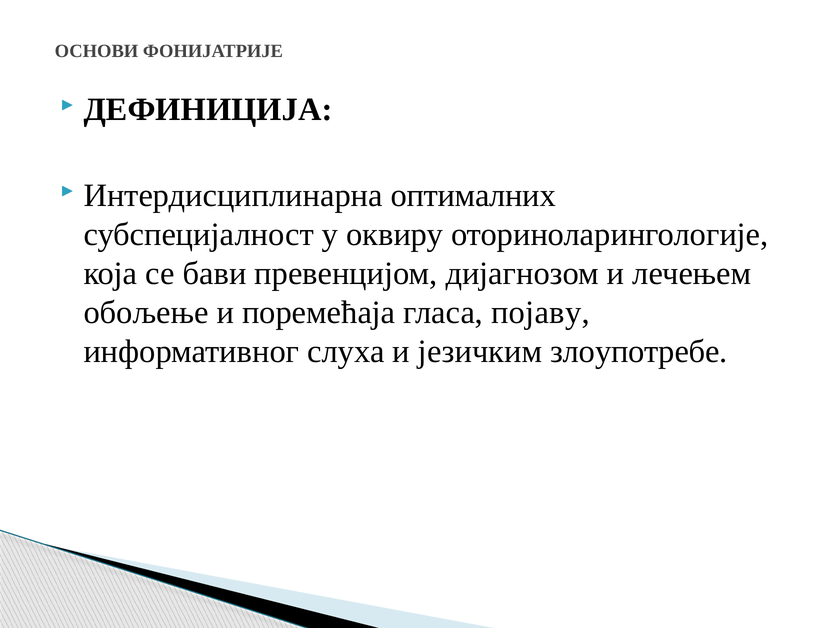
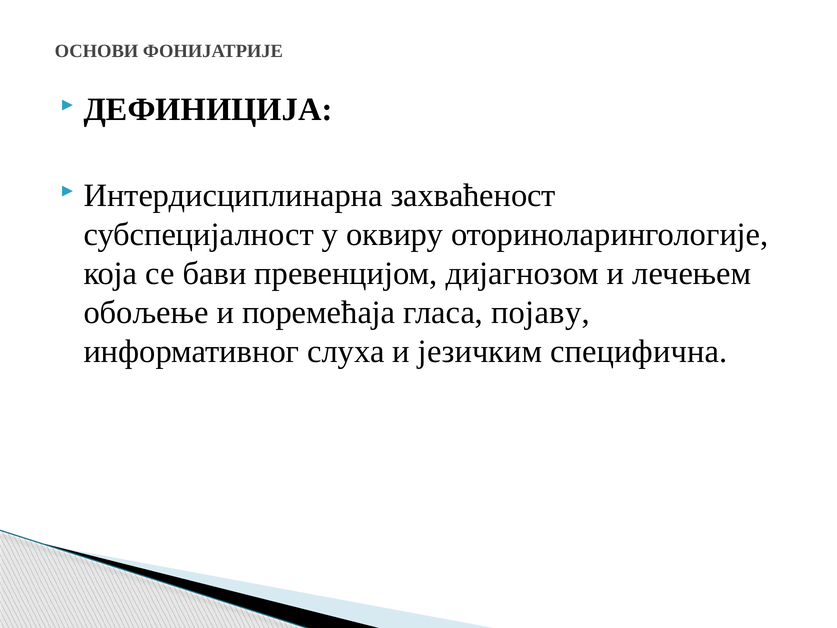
оптималних: оптималних -> захваћеност (473, 196)
злоупотребе: злоупотребе -> специфична (639, 351)
